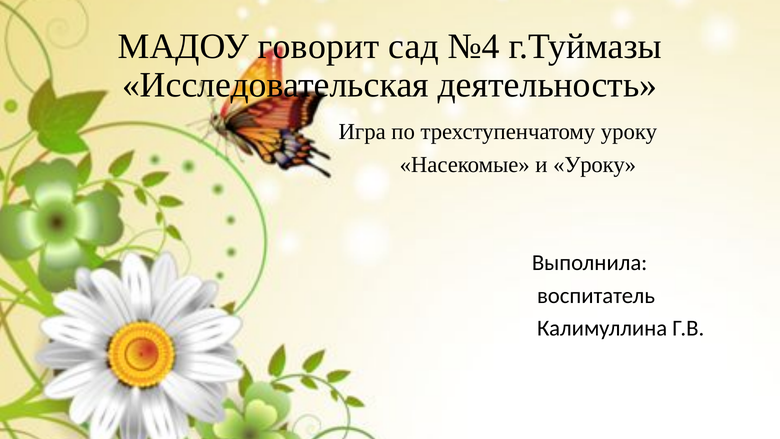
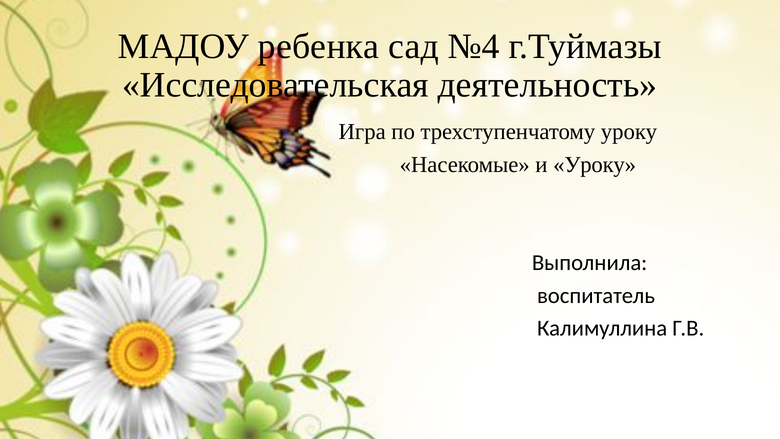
говорит: говорит -> ребенка (319, 46)
